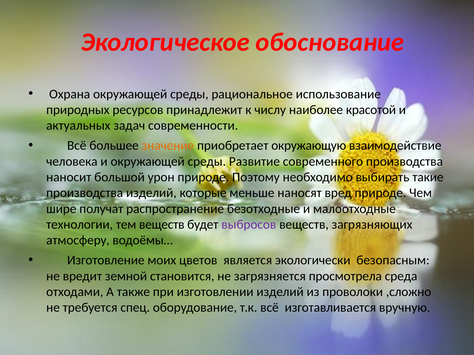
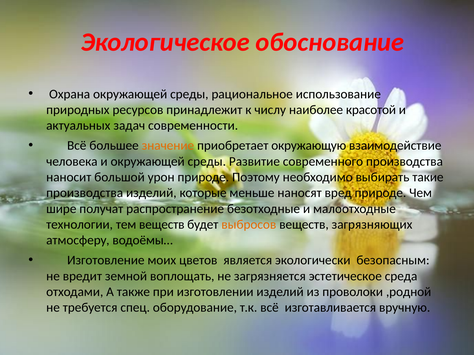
выбросов colour: purple -> orange (249, 225)
становится: становится -> воплощать (182, 276)
просмотрела: просмотрела -> эстетическое (345, 276)
,сложно: ,сложно -> ,родной (409, 292)
